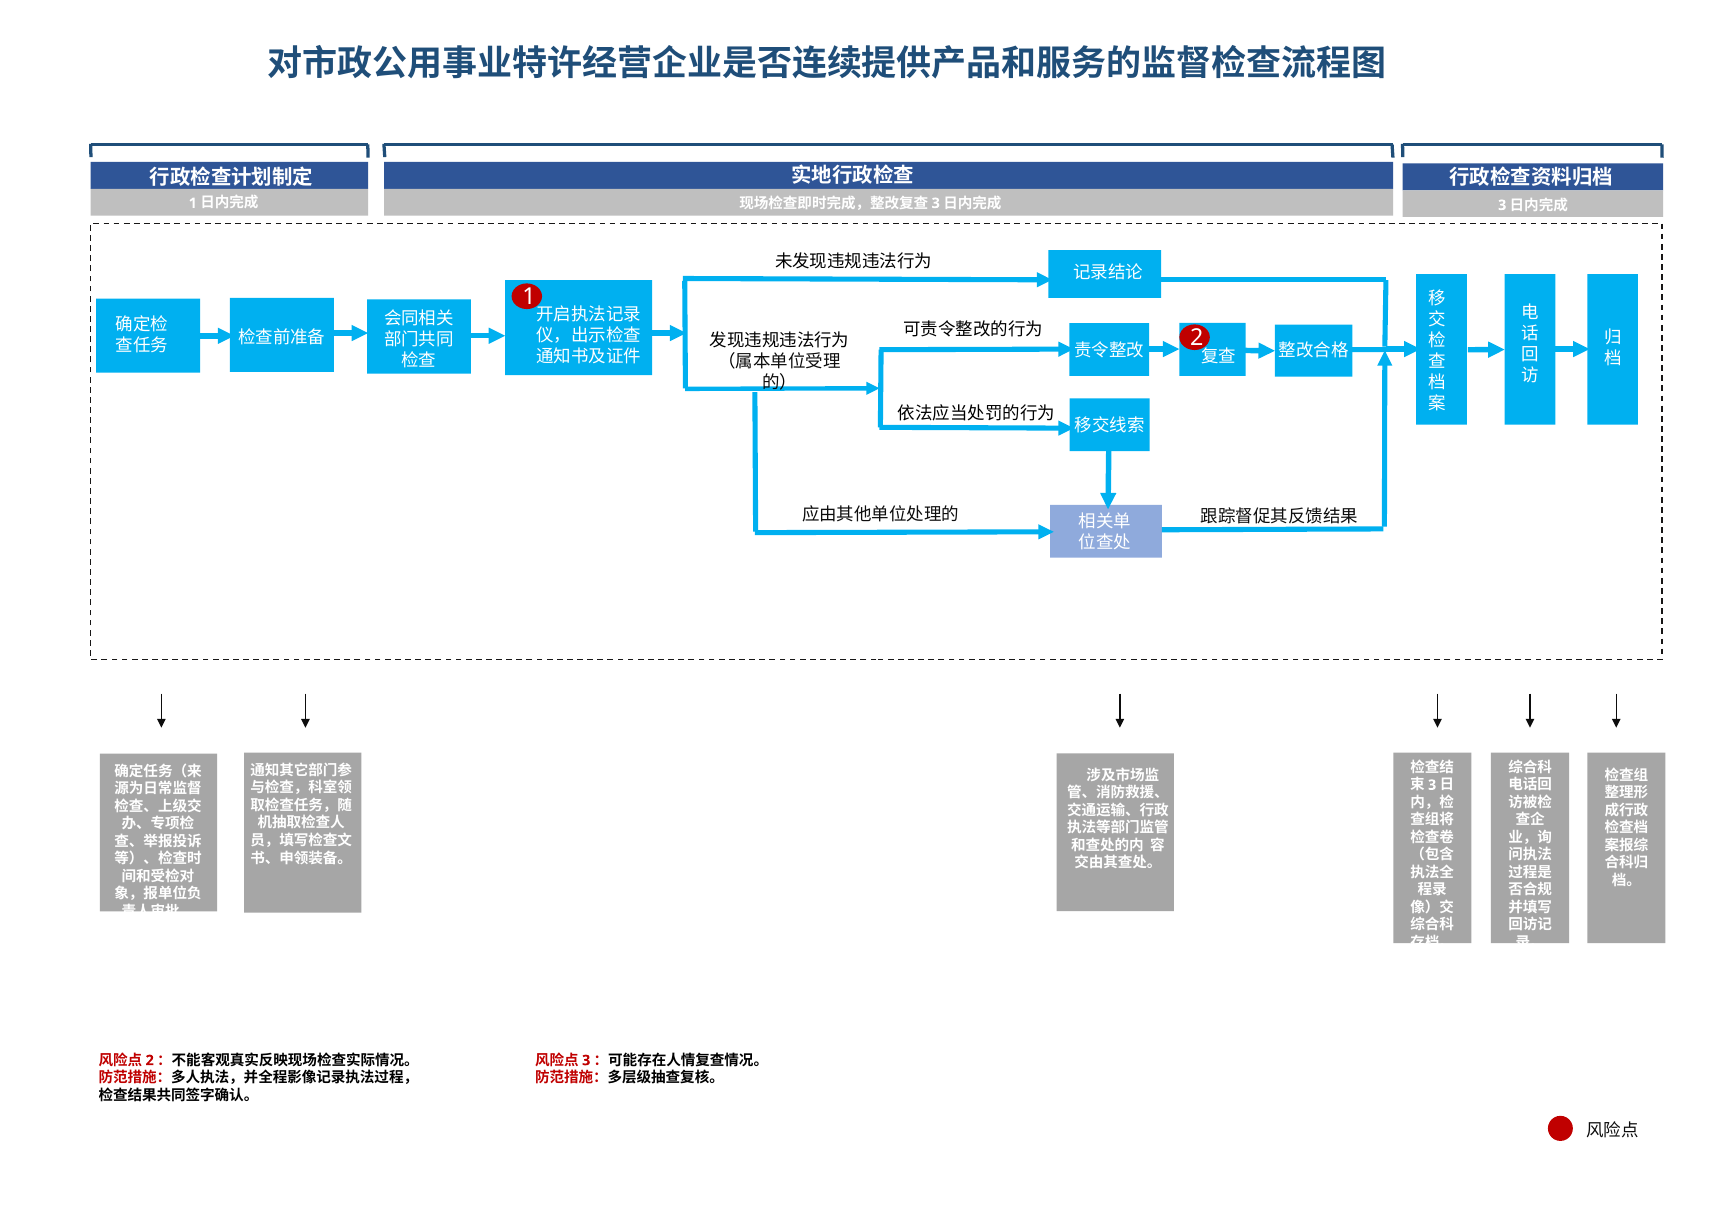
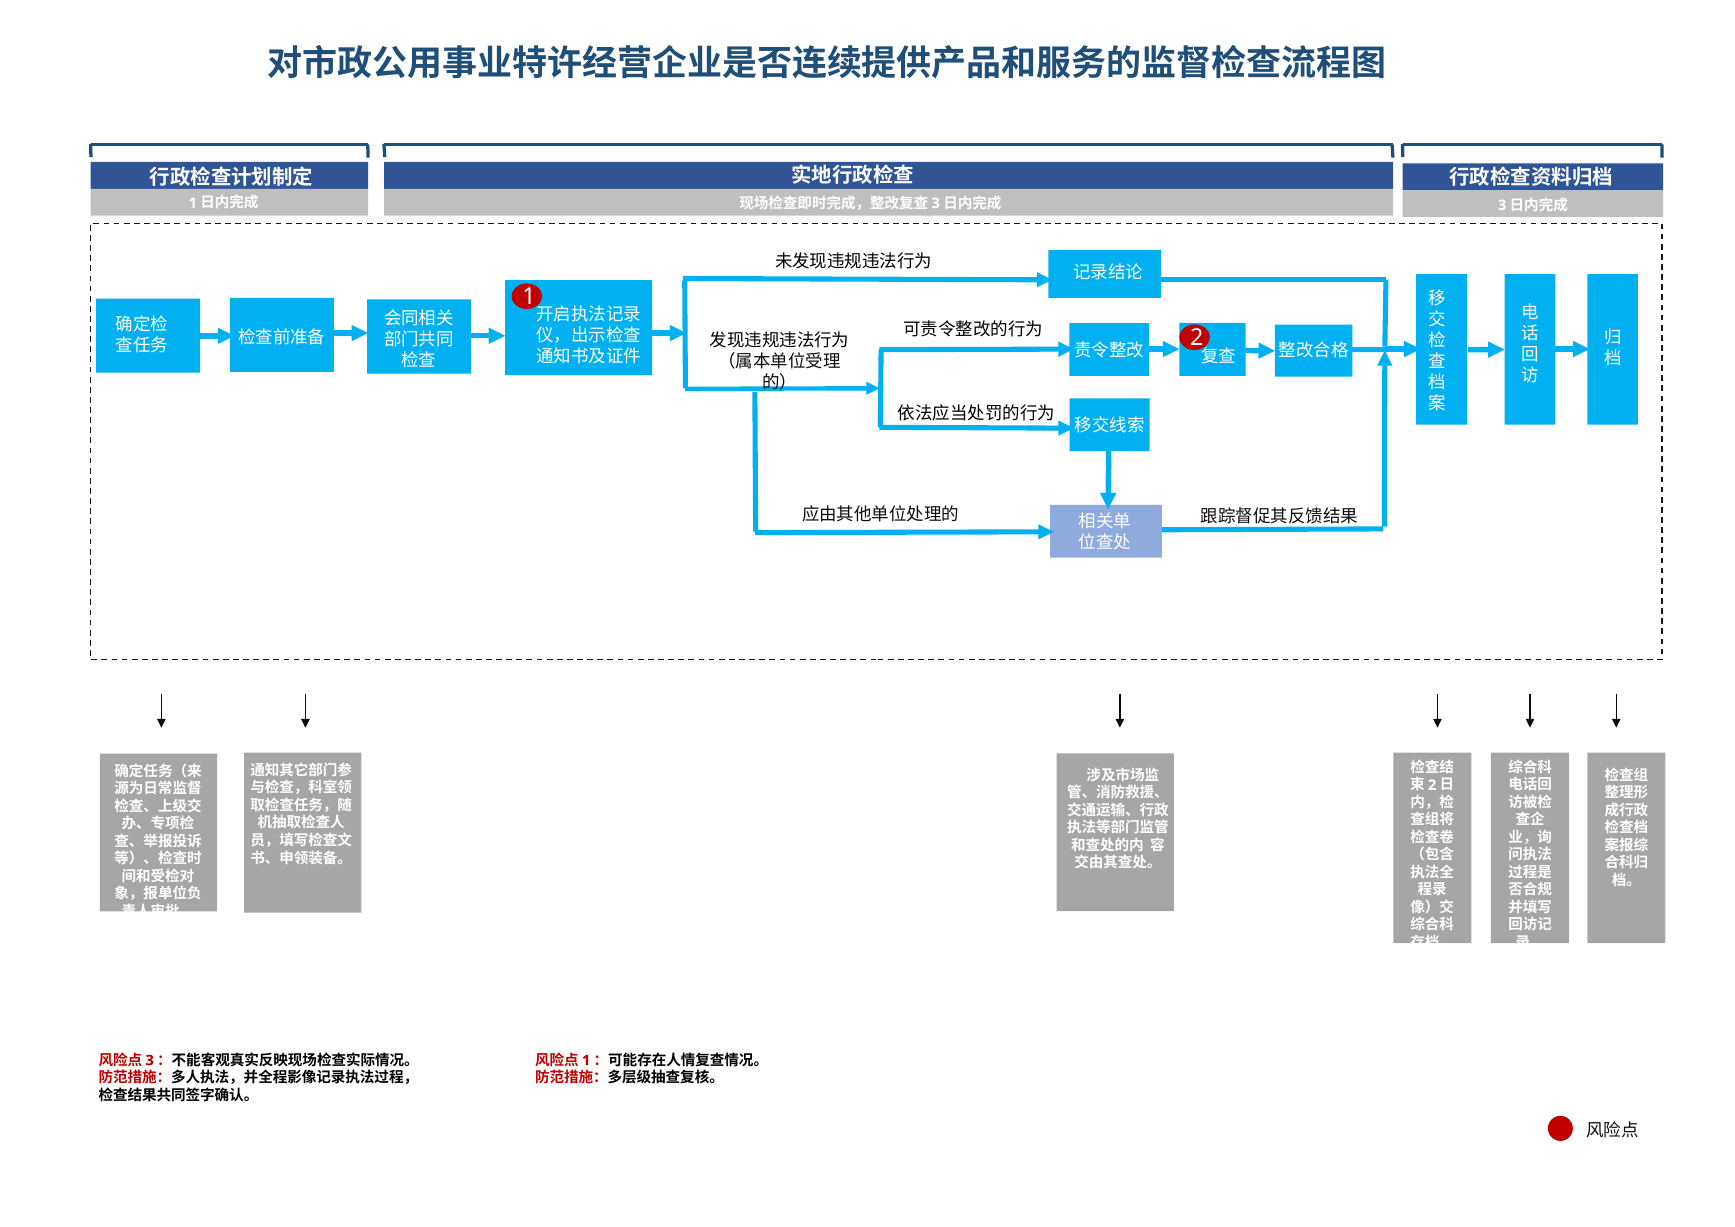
3: 3 -> 2 (1432, 785)
2: 2 -> 3 (150, 1060)
3: 3 -> 1 (586, 1060)
